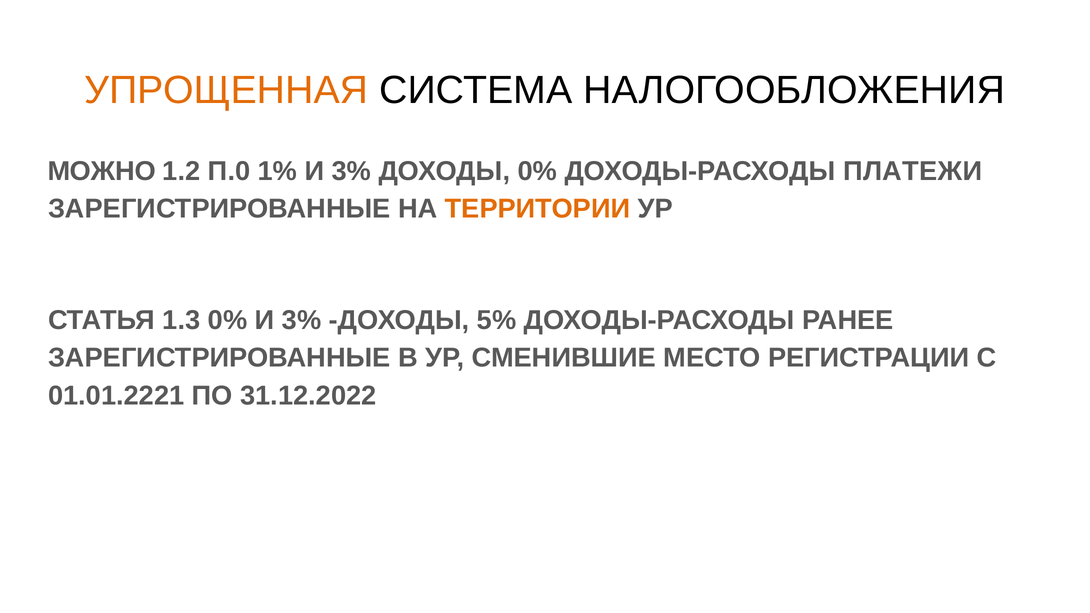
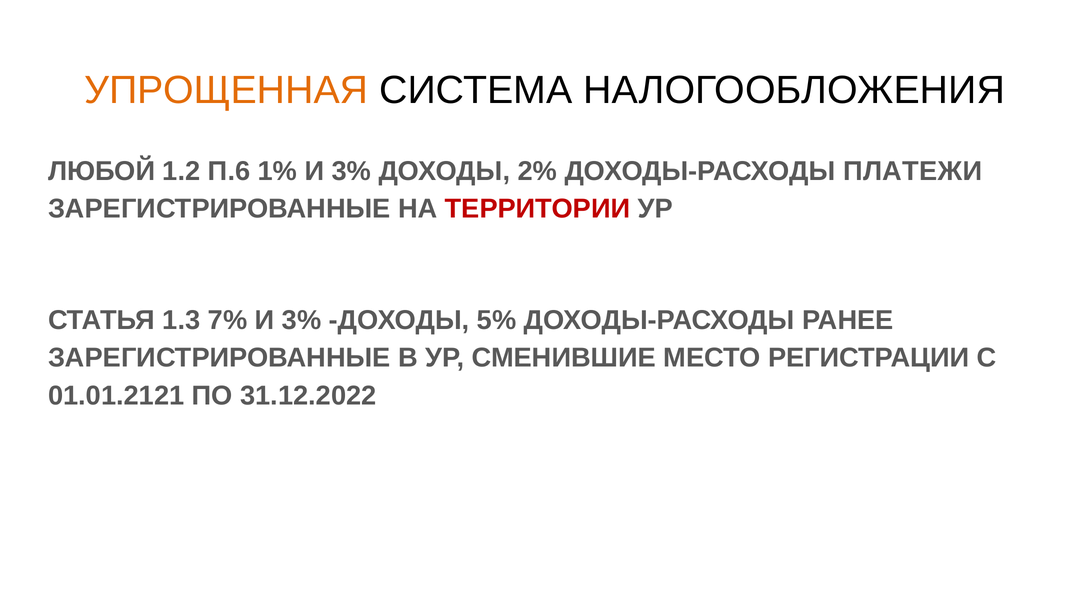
МОЖНО: МОЖНО -> ЛЮБОЙ (102, 171)
П.0: П.0 -> П.6 (229, 171)
ДОХОДЫ 0%: 0% -> 2% (537, 171)
ТЕРРИТОРИИ colour: orange -> red (538, 209)
1.3 0%: 0% -> 7% (228, 320)
01.01.2221: 01.01.2221 -> 01.01.2121 (116, 396)
